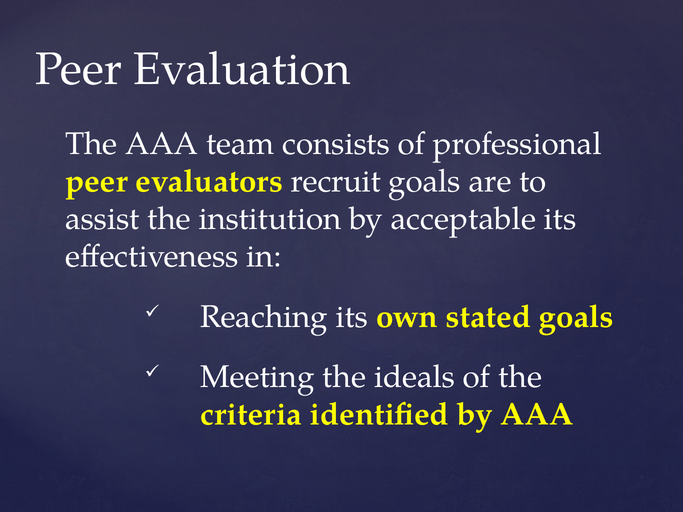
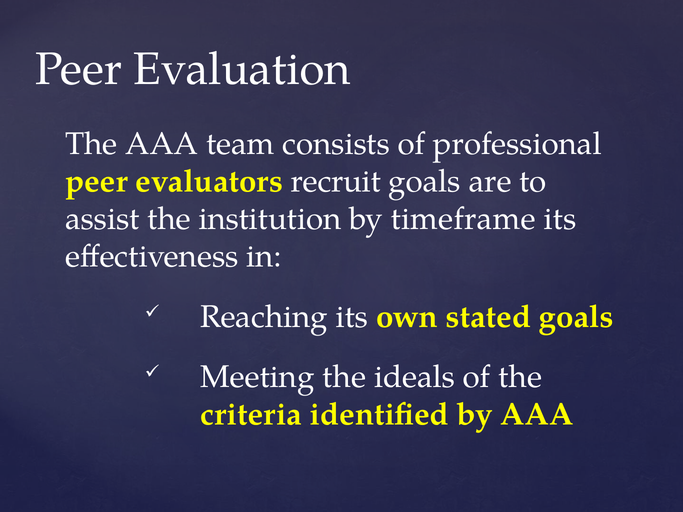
acceptable: acceptable -> timeframe (463, 219)
